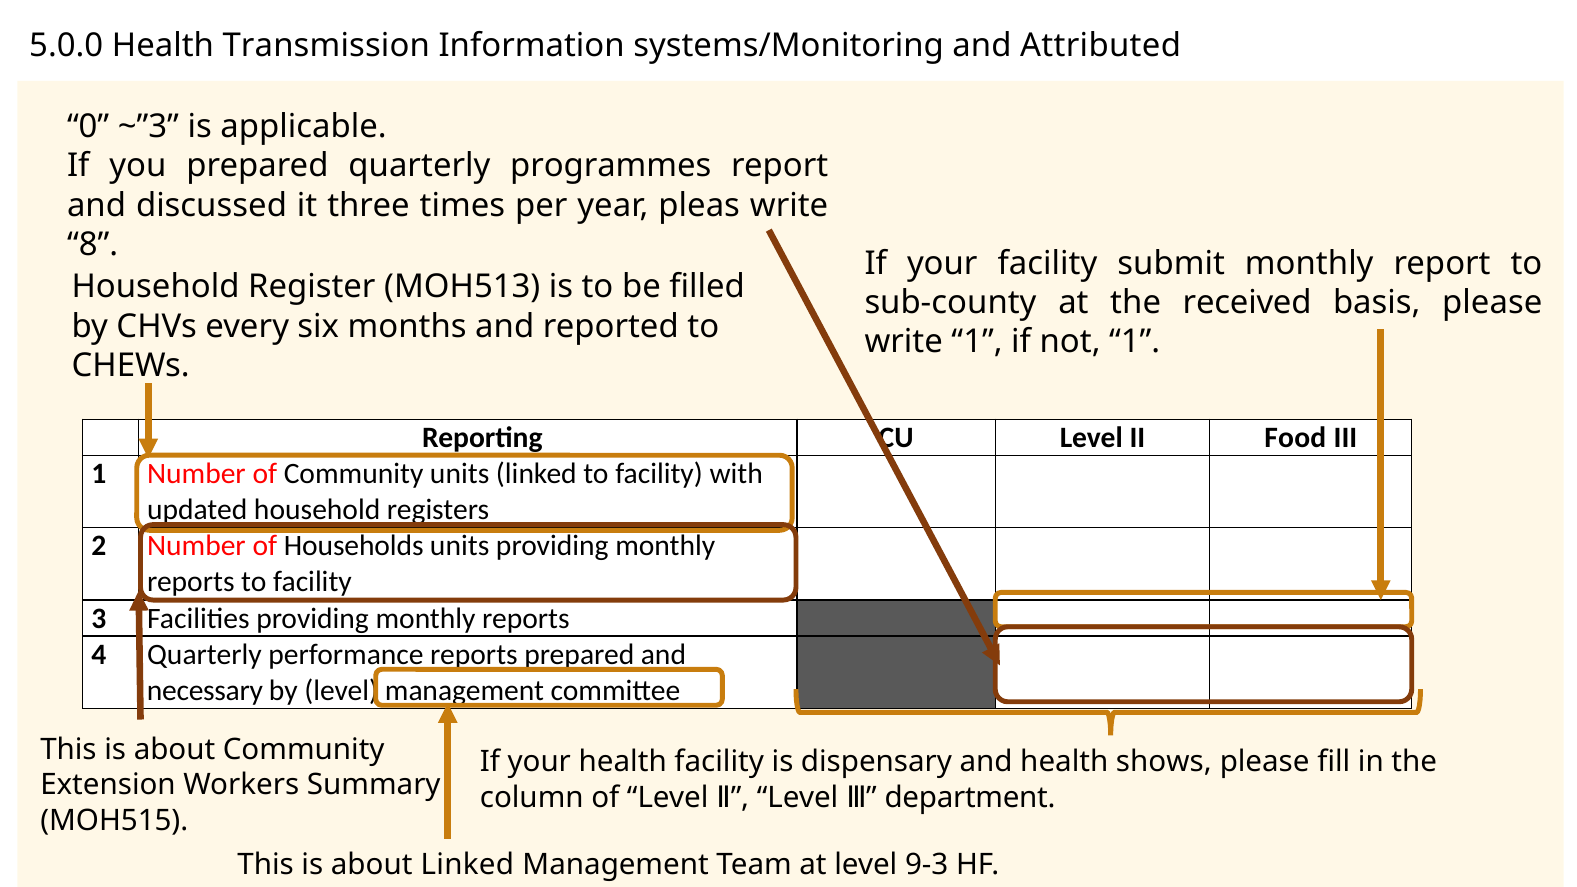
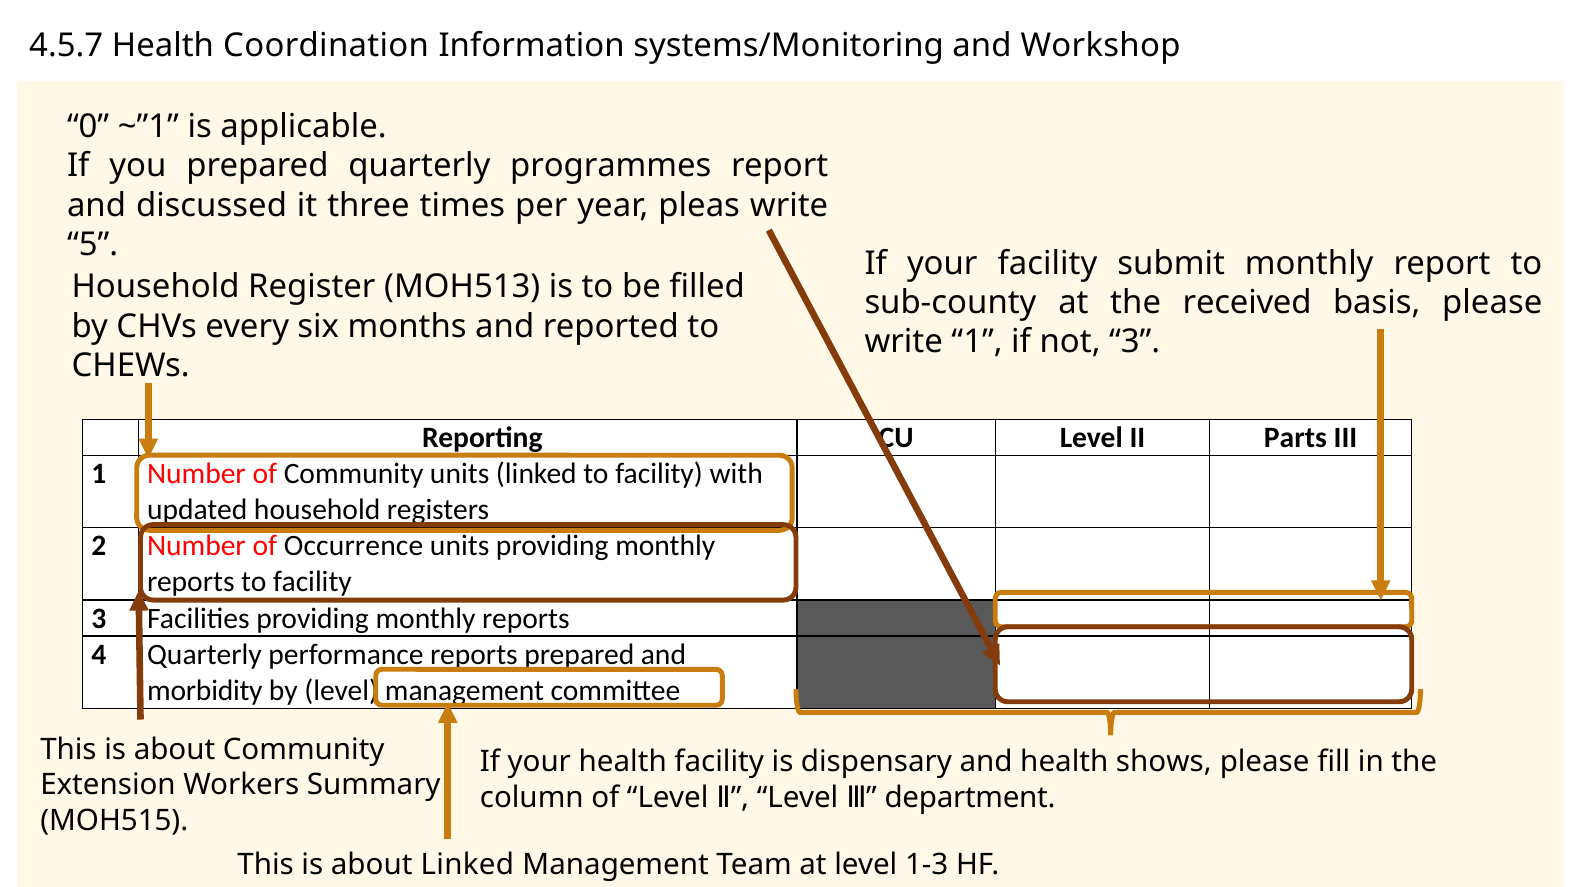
5.0.0: 5.0.0 -> 4.5.7 (66, 45)
Transmission: Transmission -> Coordination (326, 45)
Attributed: Attributed -> Workshop (1101, 45)
~”3: ~”3 -> ~”1 (148, 127)
8: 8 -> 5 (93, 245)
not 1: 1 -> 3 (1135, 342)
Food: Food -> Parts (1295, 438)
Households: Households -> Occurrence (354, 546)
necessary: necessary -> morbidity (205, 691)
9-3: 9-3 -> 1-3 (927, 865)
